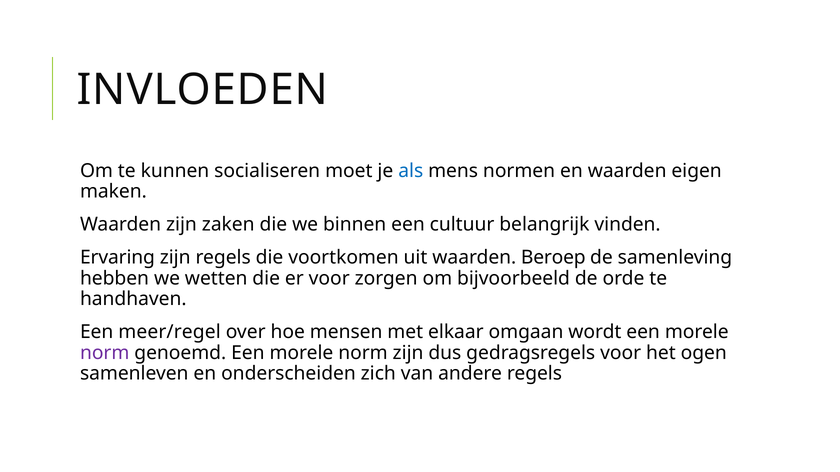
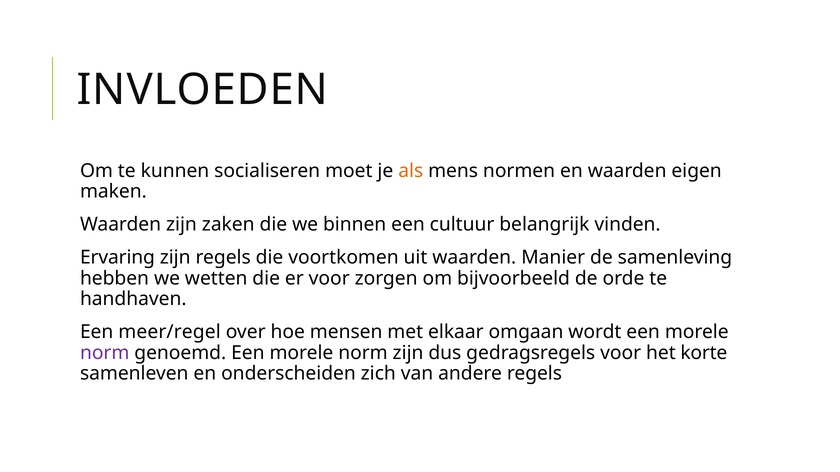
als colour: blue -> orange (411, 171)
Beroep: Beroep -> Manier (553, 258)
ogen: ogen -> korte (704, 353)
